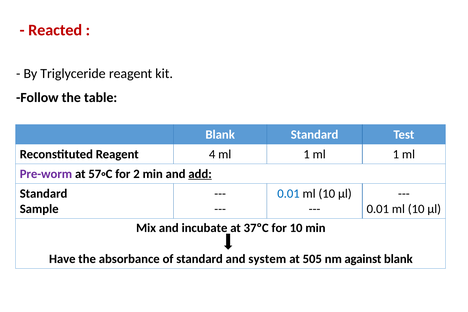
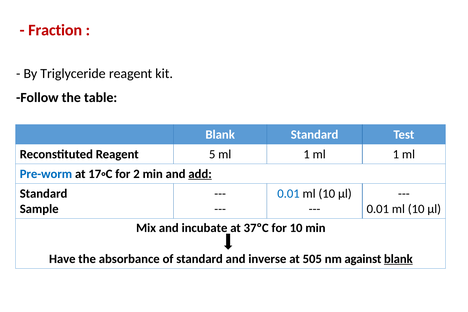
Reacted: Reacted -> Fraction (55, 30)
4: 4 -> 5 (212, 154)
Pre-worm colour: purple -> blue (46, 174)
57◦C: 57◦C -> 17◦C (100, 174)
system: system -> inverse (267, 259)
blank underline: none -> present (398, 259)
